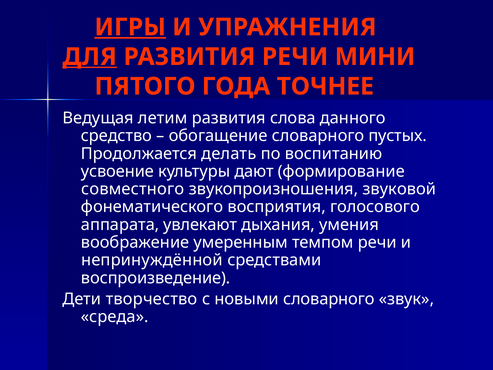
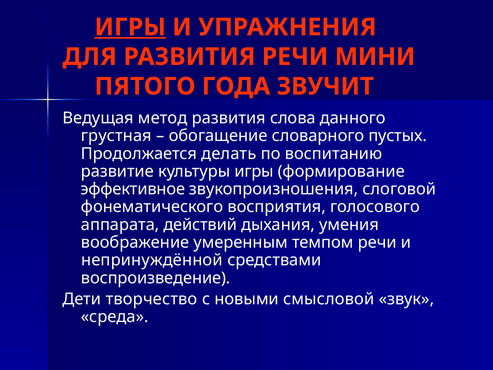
ДЛЯ underline: present -> none (90, 57)
ТОЧНЕЕ: ТОЧНЕЕ -> ЗВУЧИТ (325, 86)
летим: летим -> метод (163, 118)
средство: средство -> грустная (116, 136)
усвоение: усвоение -> развитие (117, 171)
культуры дают: дают -> игры (254, 171)
совместного: совместного -> эффективное (133, 189)
звуковой: звуковой -> слоговой (399, 189)
увлекают: увлекают -> действий (200, 224)
новыми словарного: словарного -> смысловой (329, 299)
